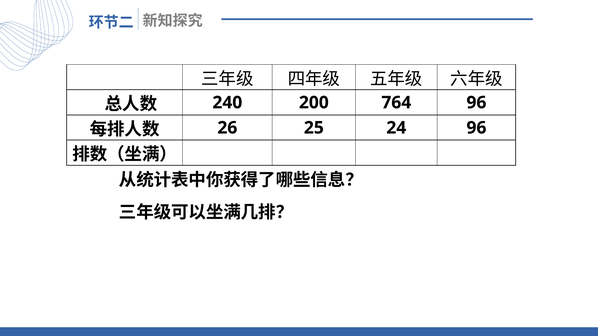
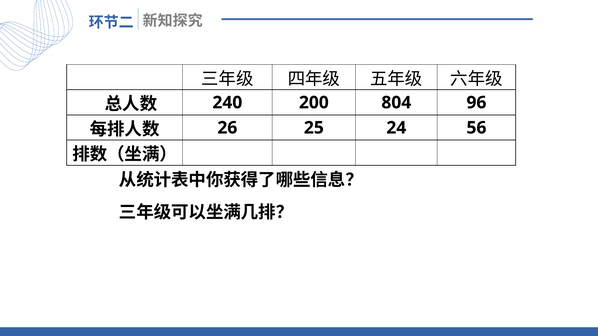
764: 764 -> 804 (396, 103)
24 96: 96 -> 56 (476, 128)
